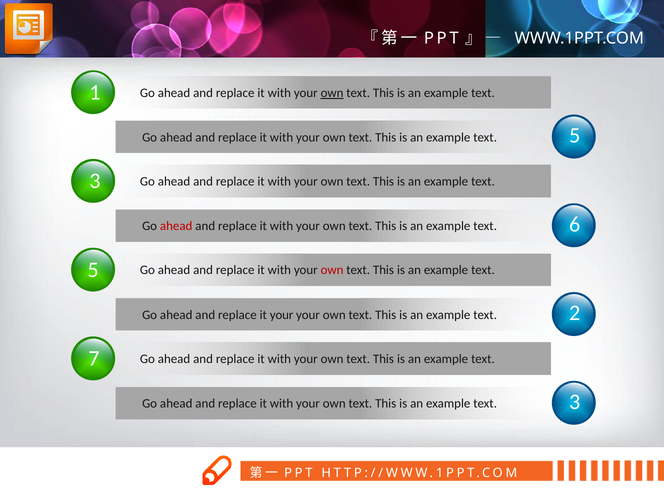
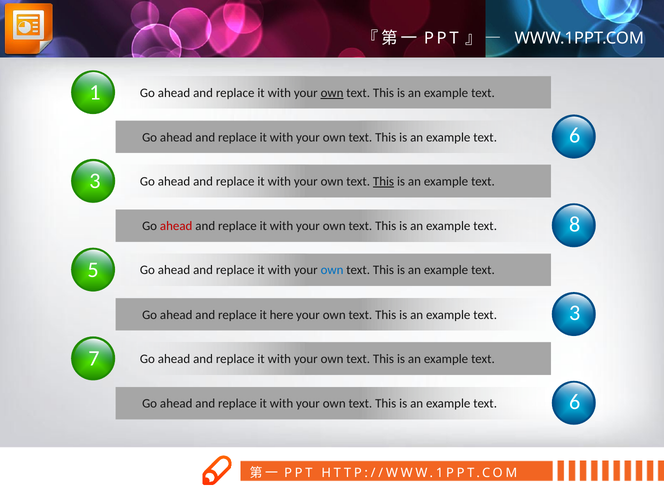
5: 5 -> 6 (575, 136)
This underline: none -> present (384, 182)
6: 6 -> 8 (575, 224)
own colour: red -> blue (332, 270)
it your: your -> here (282, 315)
2: 2 -> 3 (575, 313)
3: 3 -> 6 (575, 402)
